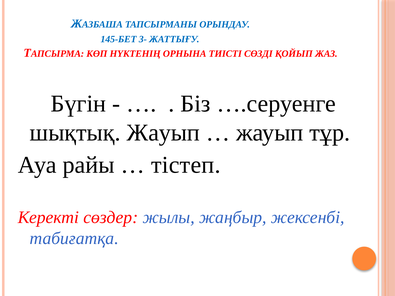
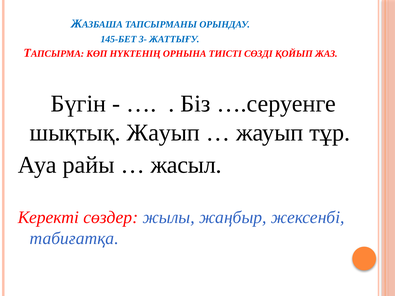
тістеп: тістеп -> жасыл (186, 165)
